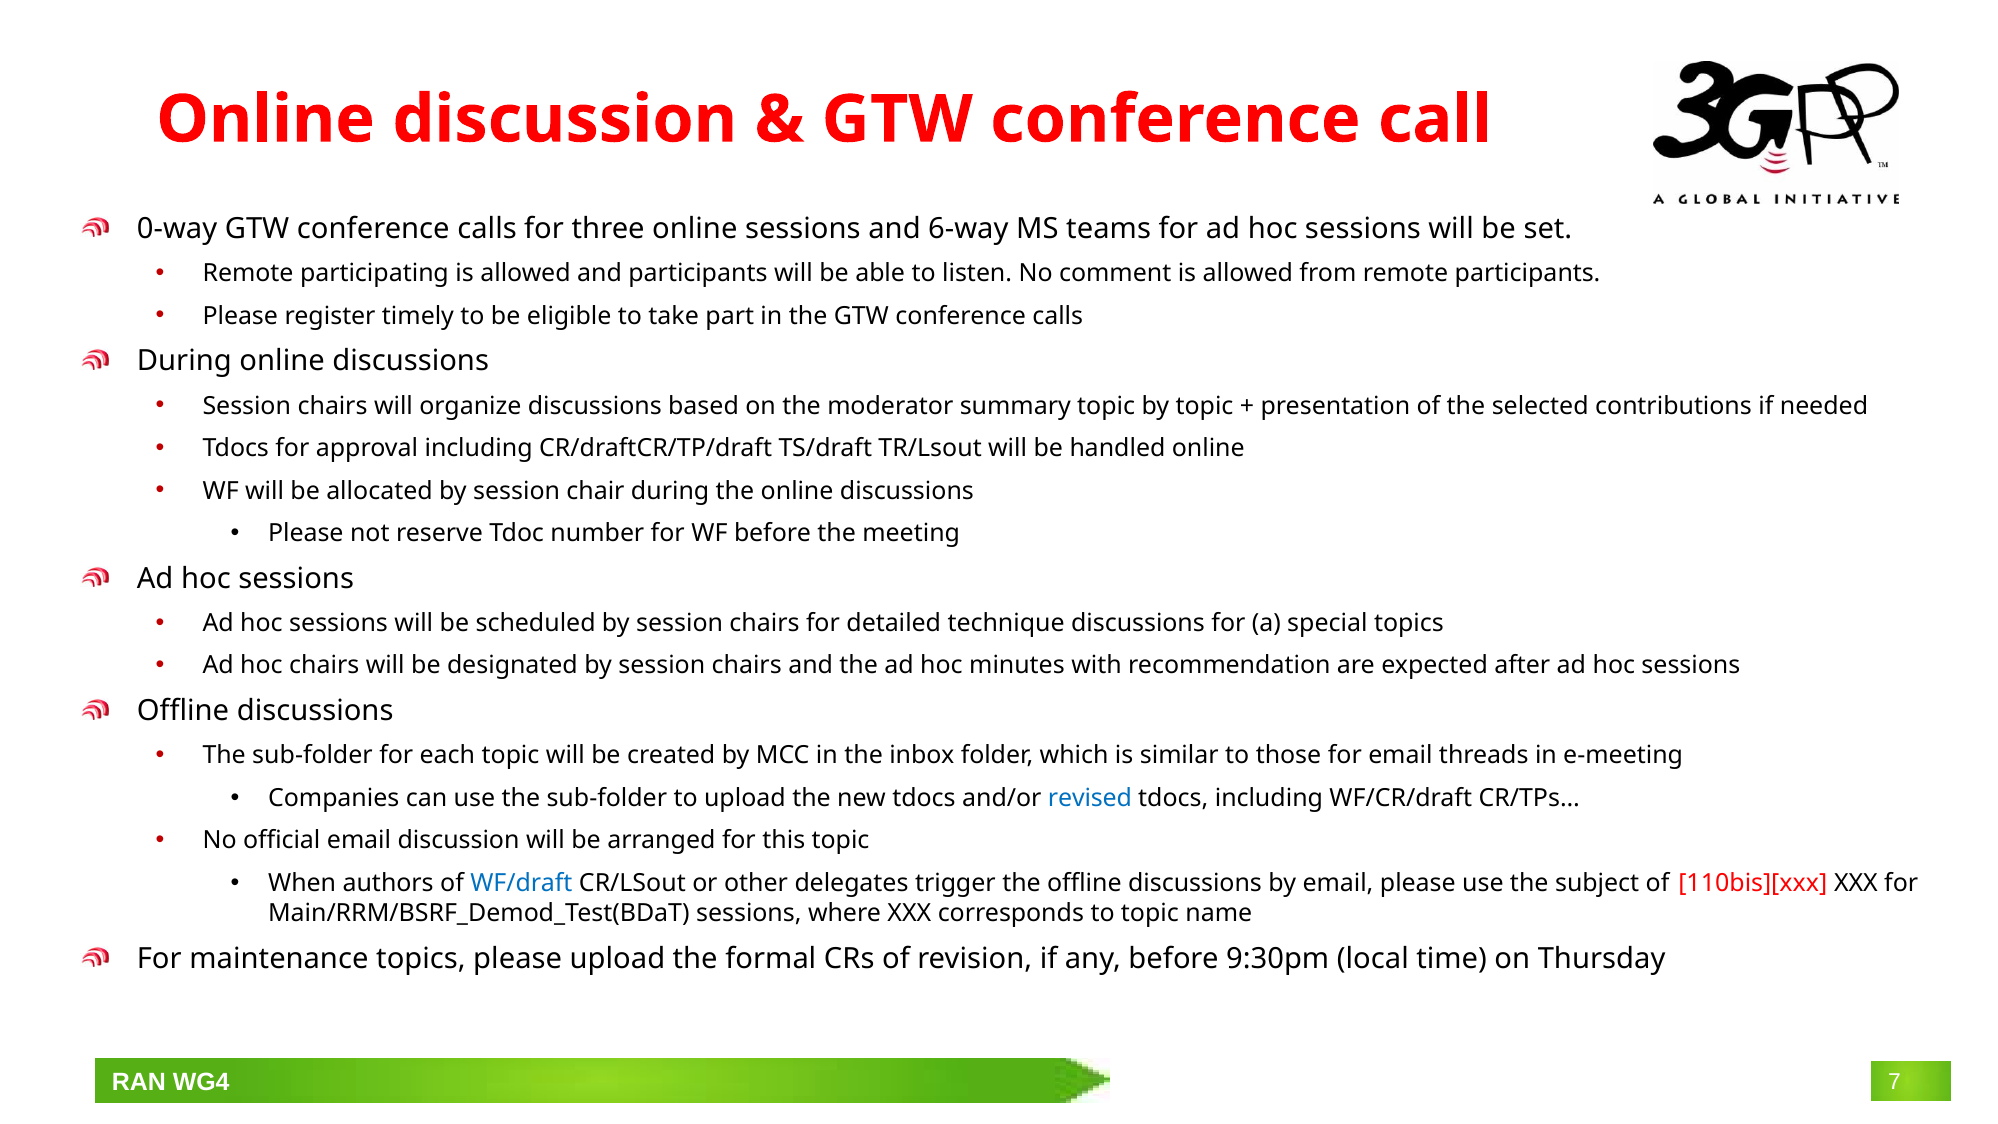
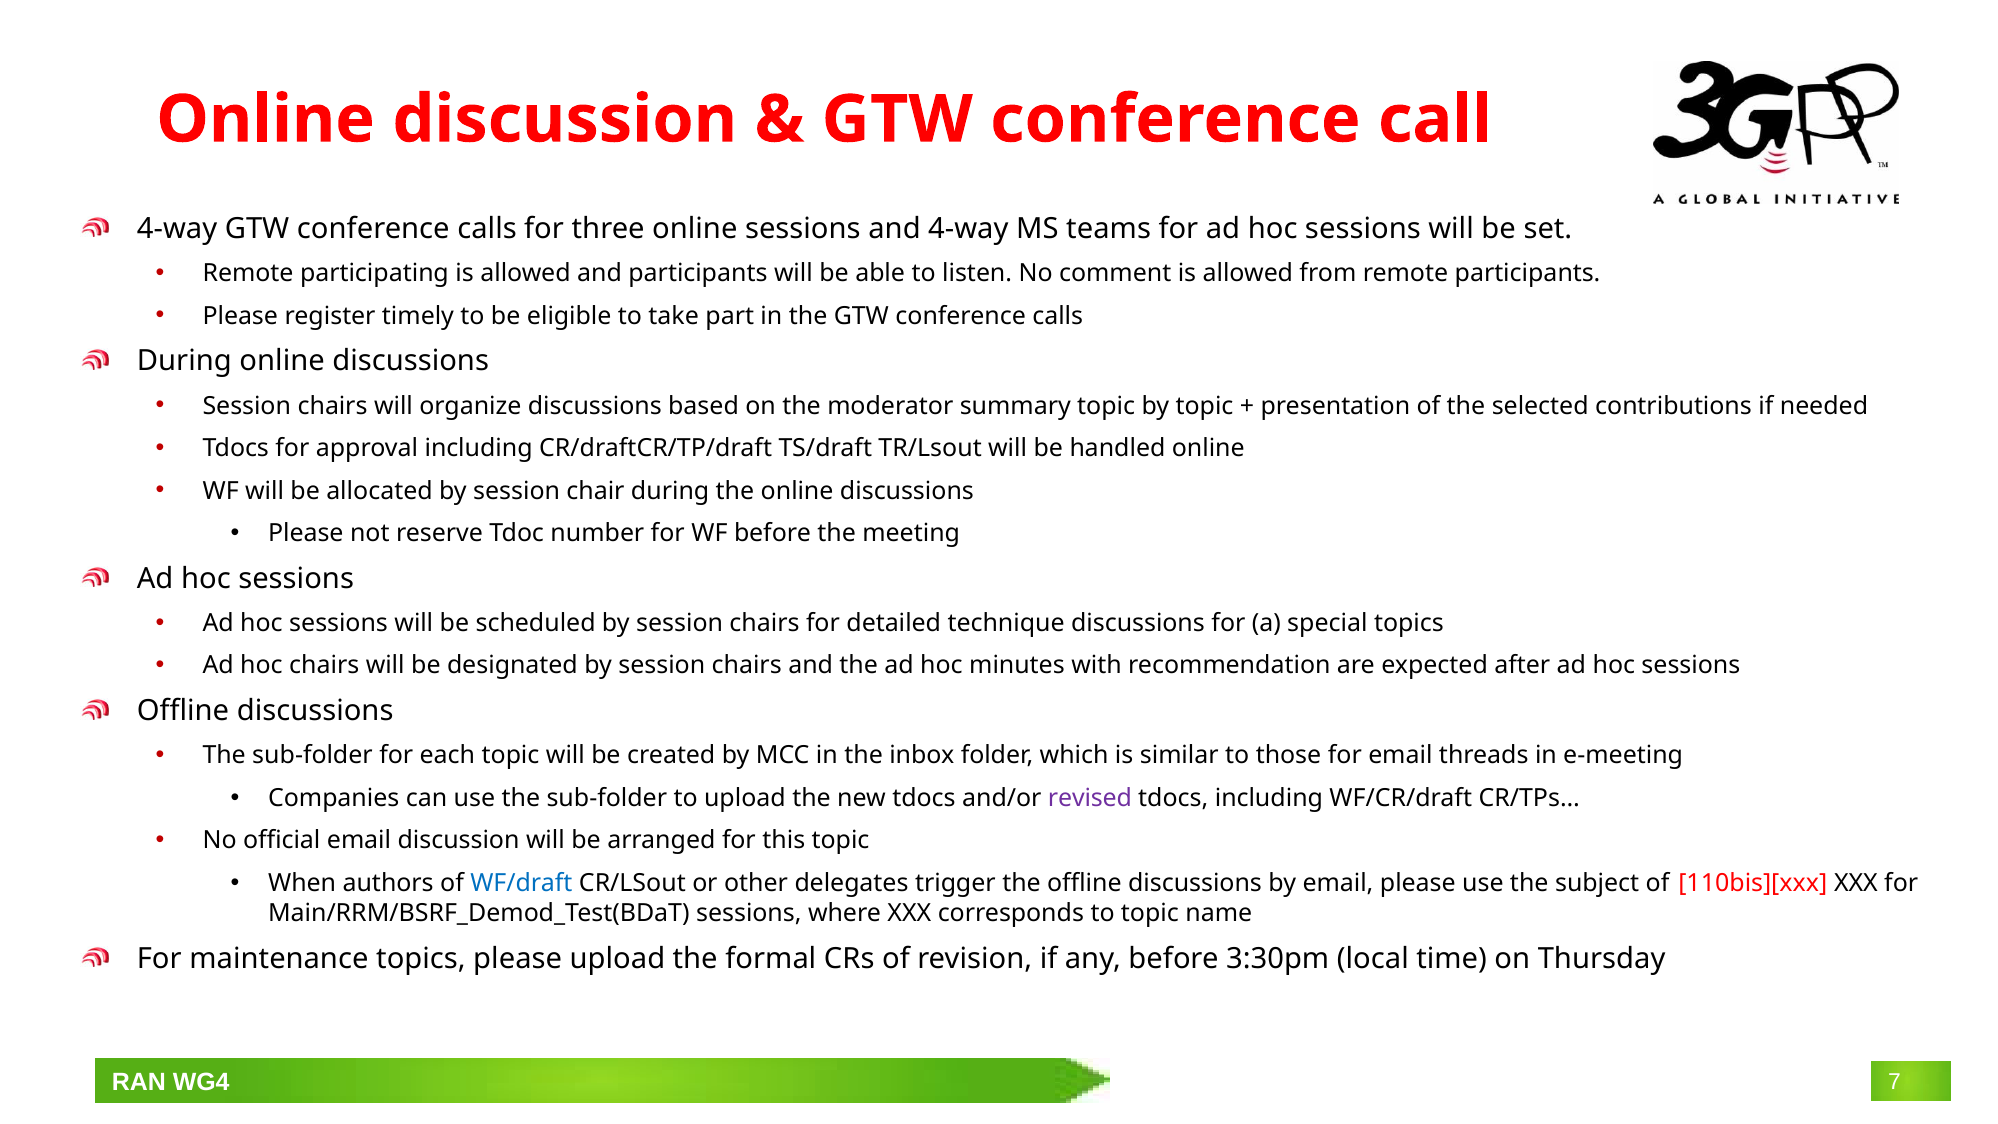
0-way: 0-way -> 4-way (177, 229)
and 6-way: 6-way -> 4-way (968, 229)
revised colour: blue -> purple (1090, 798)
9:30pm: 9:30pm -> 3:30pm (1278, 958)
